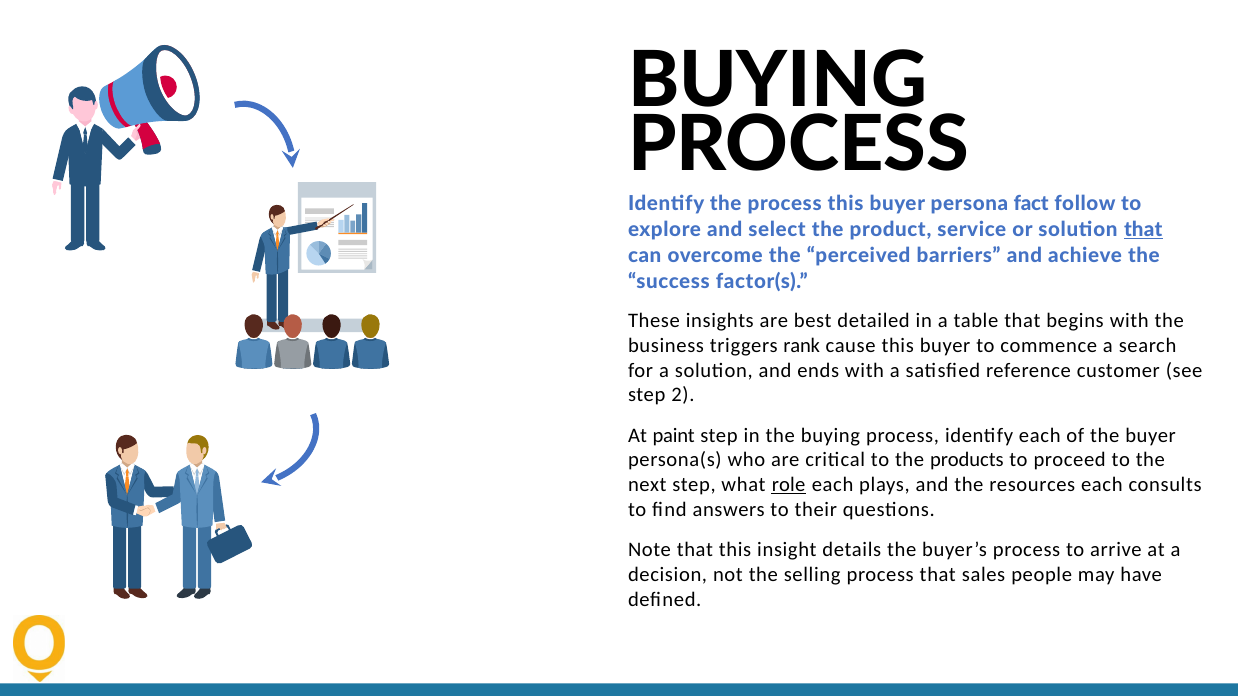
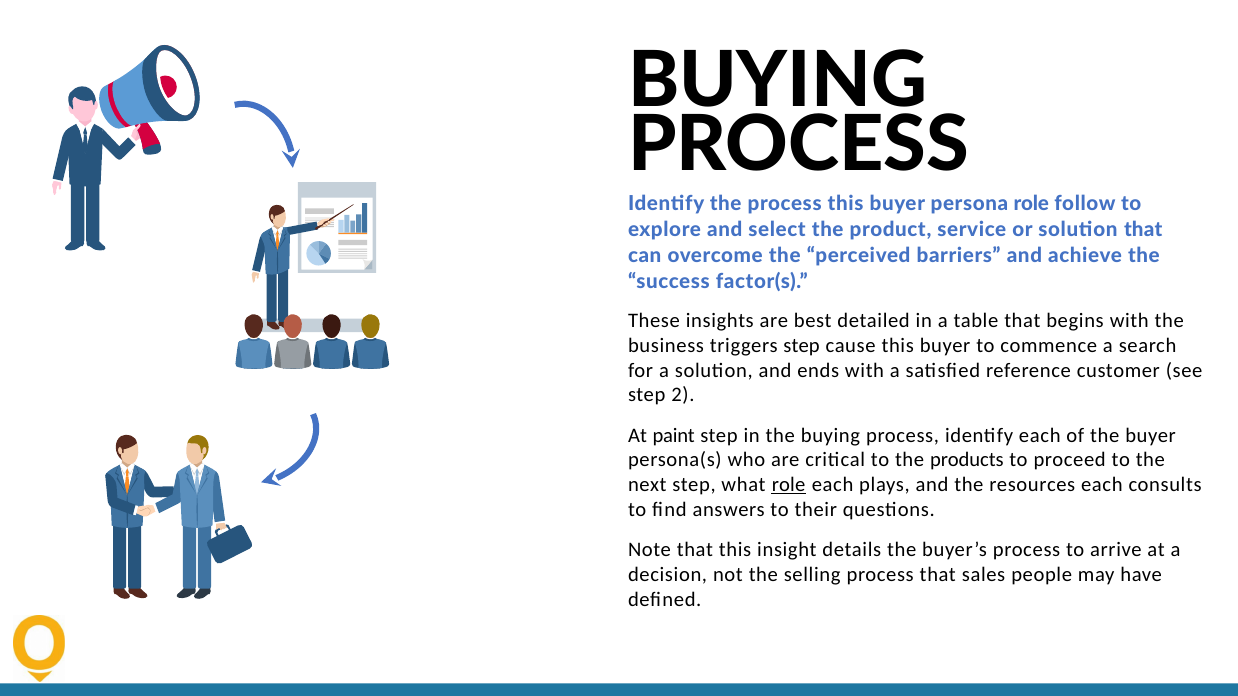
persona fact: fact -> role (1031, 204)
that underline: present -> none (1143, 230)
triggers rank: rank -> step (802, 346)
